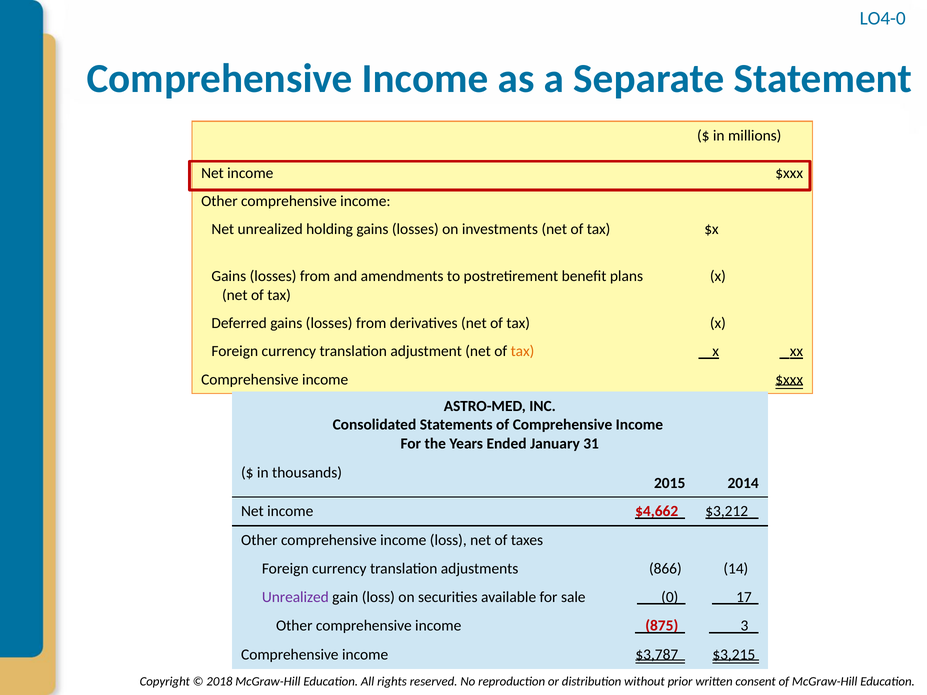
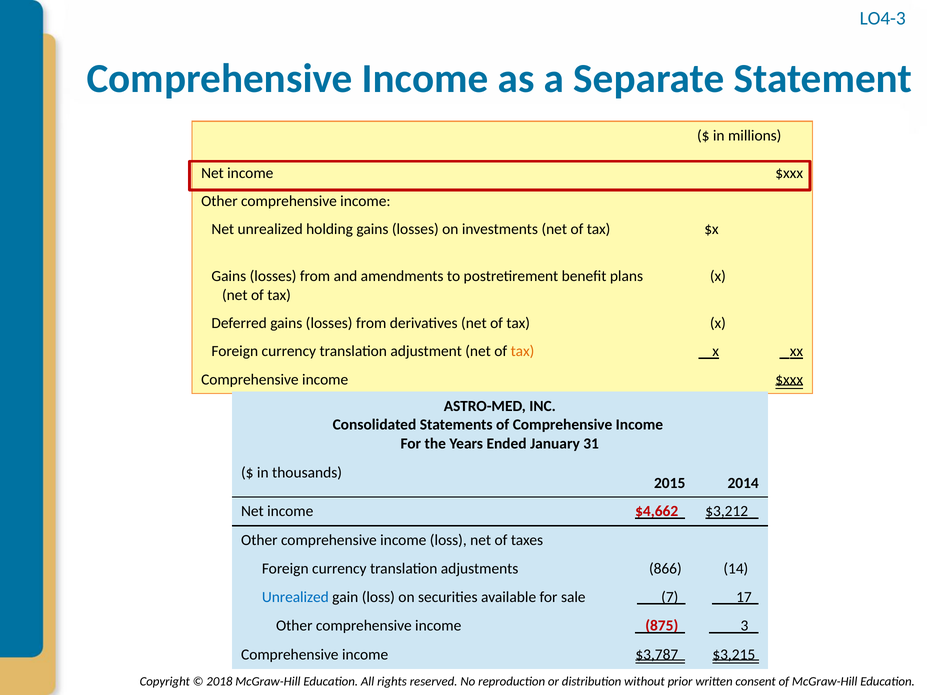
LO4-0: LO4-0 -> LO4-3 (883, 18)
Unrealized colour: purple -> blue (295, 597)
0: 0 -> 7 (670, 597)
